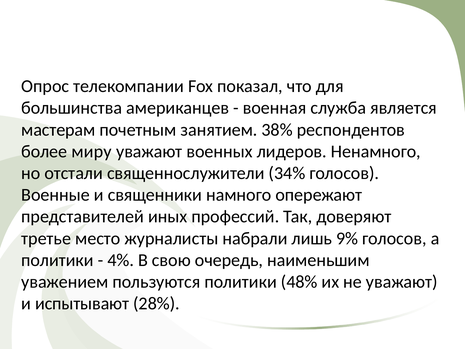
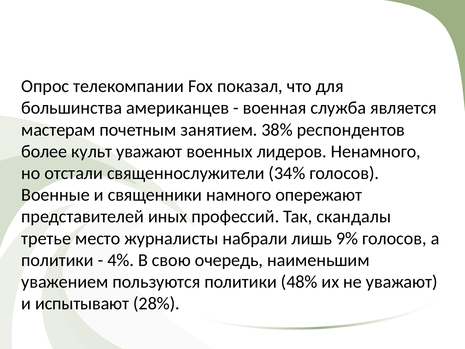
миру: миру -> культ (92, 151)
доверяют: доверяют -> скандалы (354, 216)
